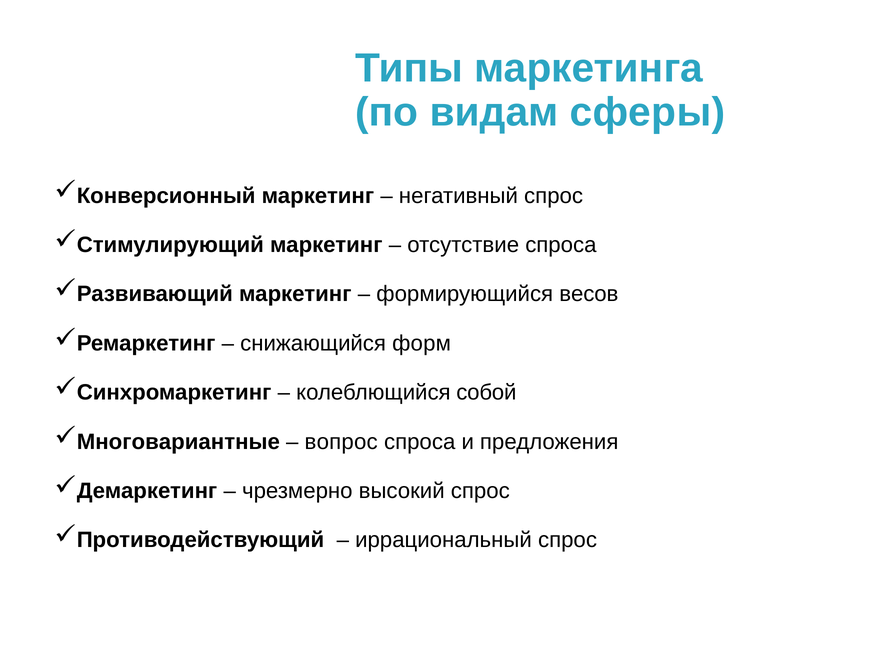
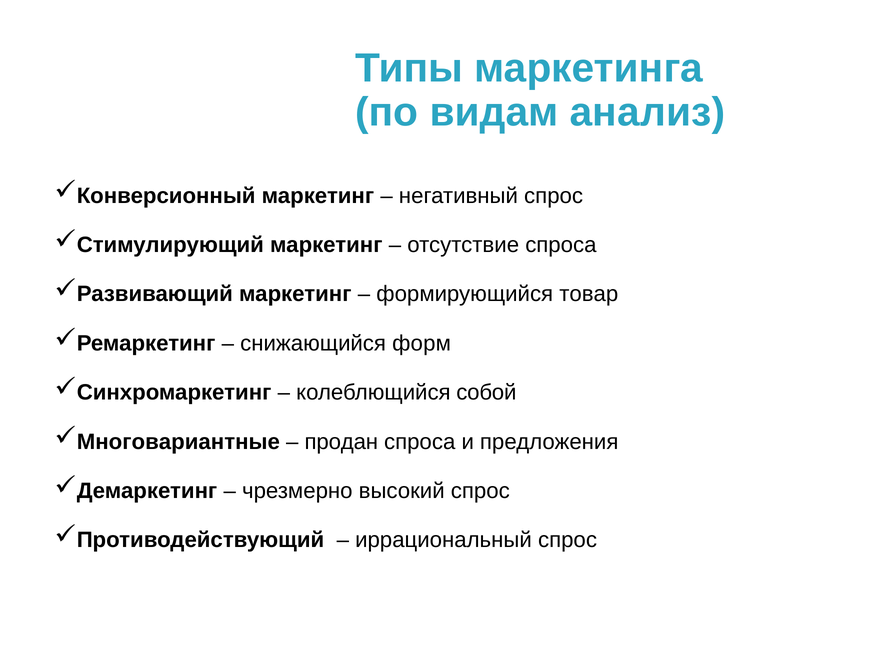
сферы: сферы -> анализ (647, 112)
весов: весов -> товар (589, 294)
вопрос: вопрос -> продан (341, 442)
